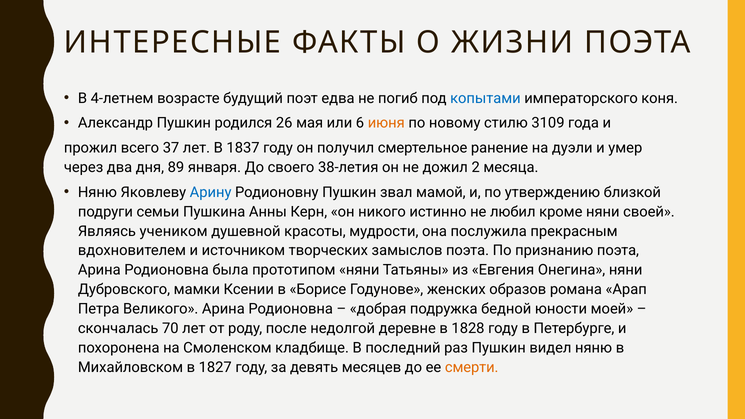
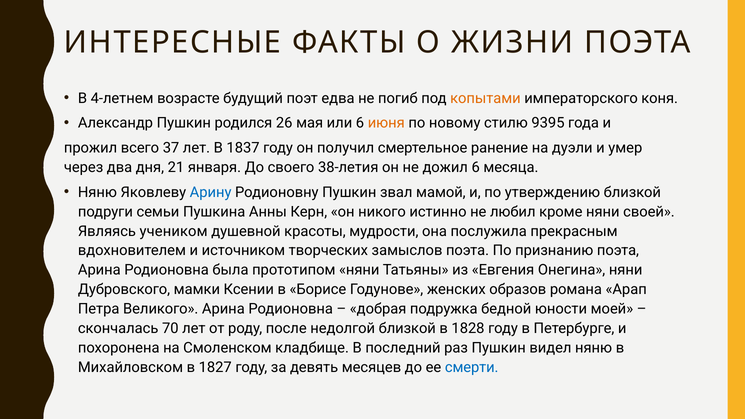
копытами colour: blue -> orange (485, 98)
3109: 3109 -> 9395 (548, 123)
89: 89 -> 21 (176, 167)
дожил 2: 2 -> 6 (476, 167)
недолгой деревне: деревне -> близкой (407, 328)
смерти colour: orange -> blue (472, 367)
